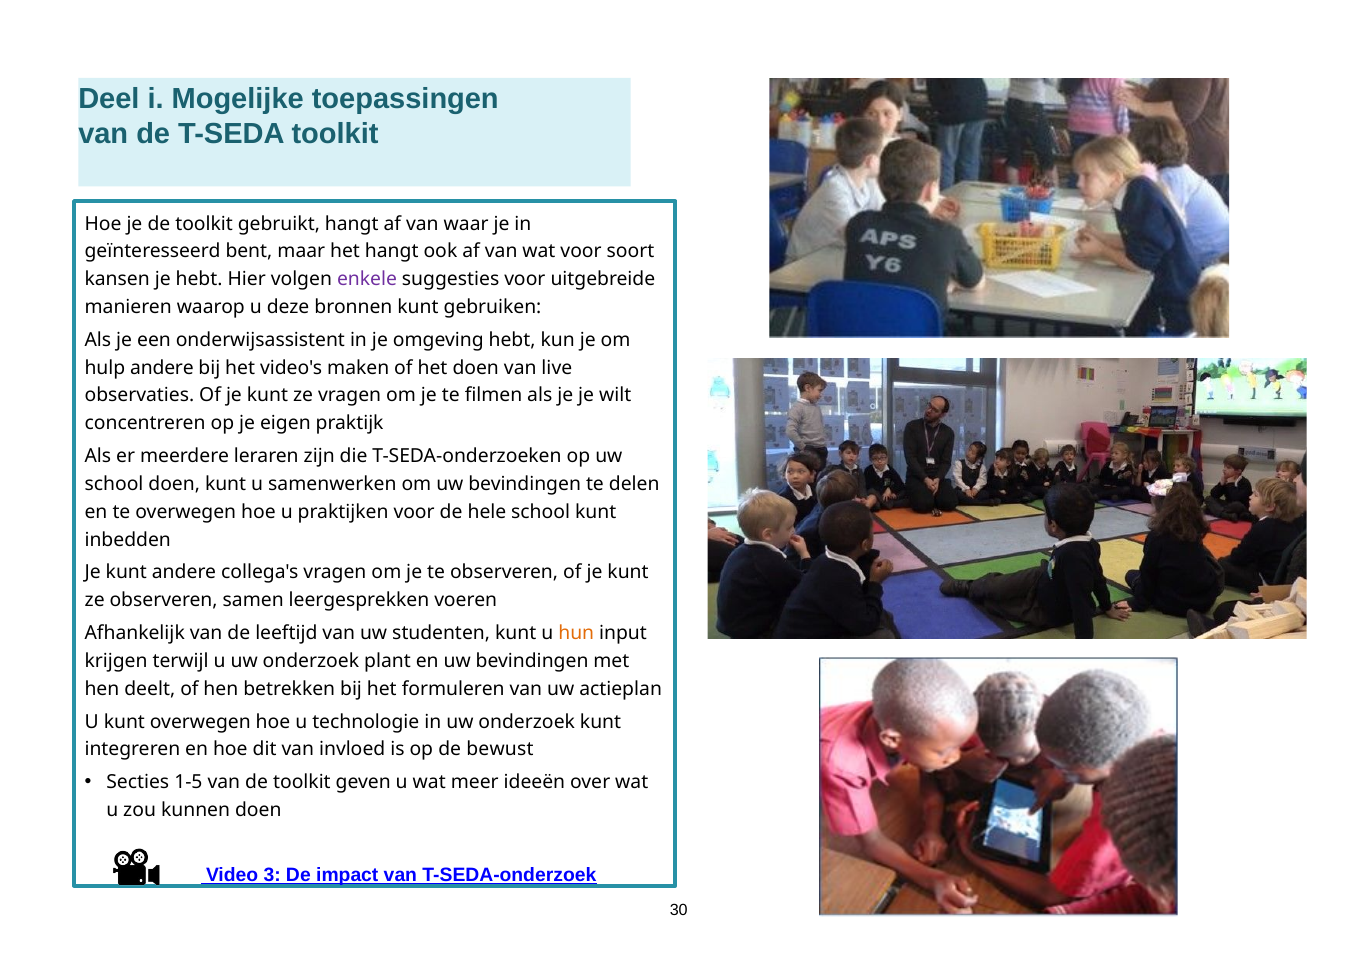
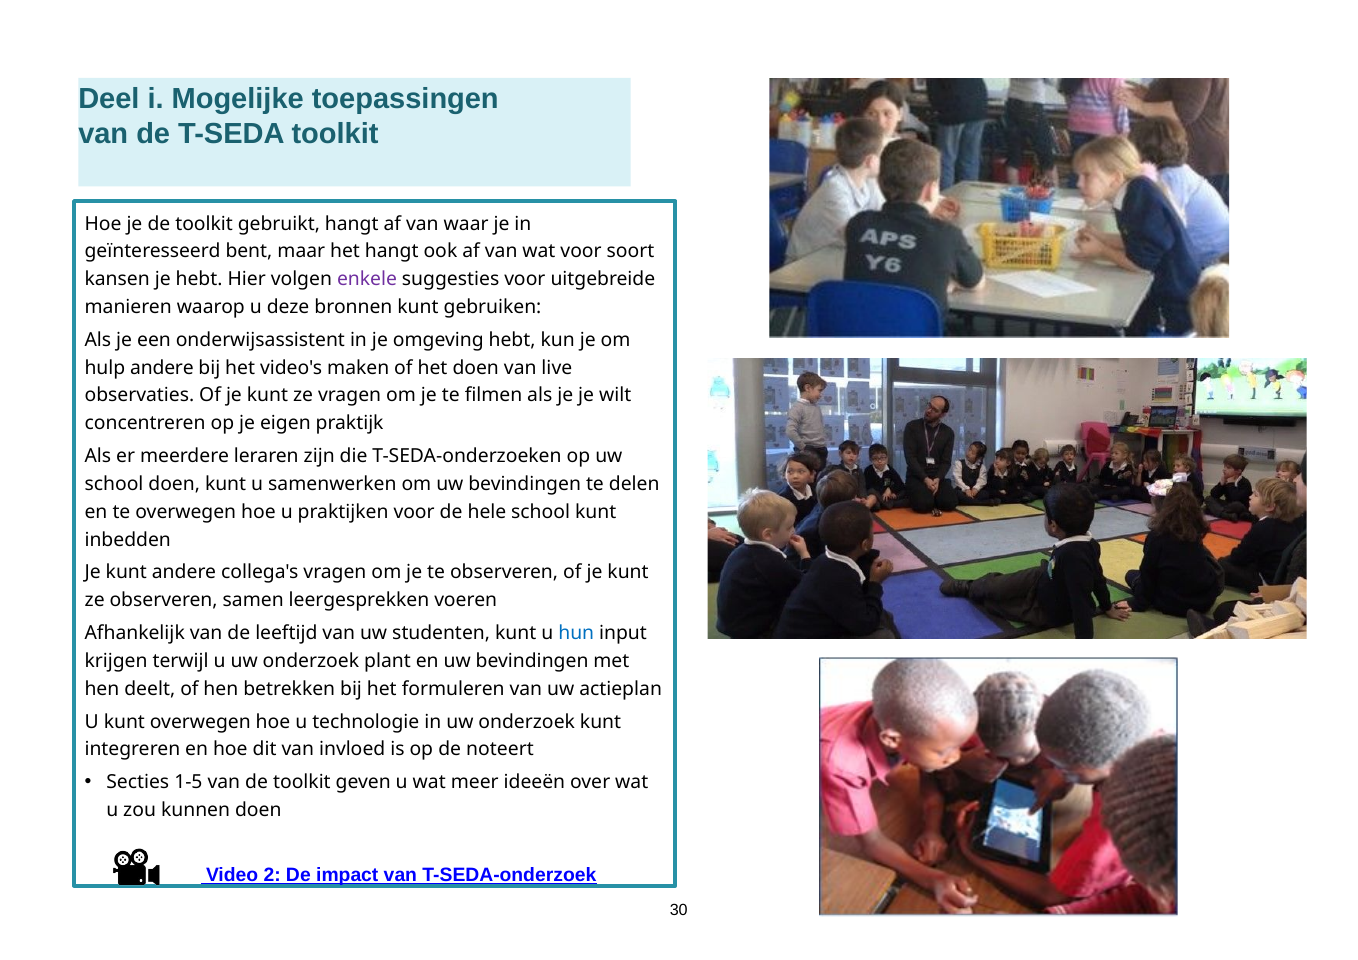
hun colour: orange -> blue (576, 633)
bewust: bewust -> noteert (500, 750)
3: 3 -> 2 (272, 876)
